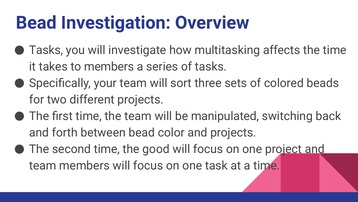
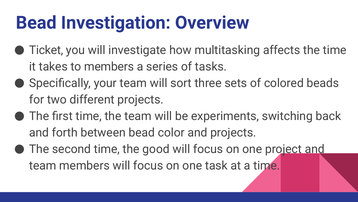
Tasks: Tasks -> Ticket (46, 50)
manipulated: manipulated -> experiments (225, 116)
